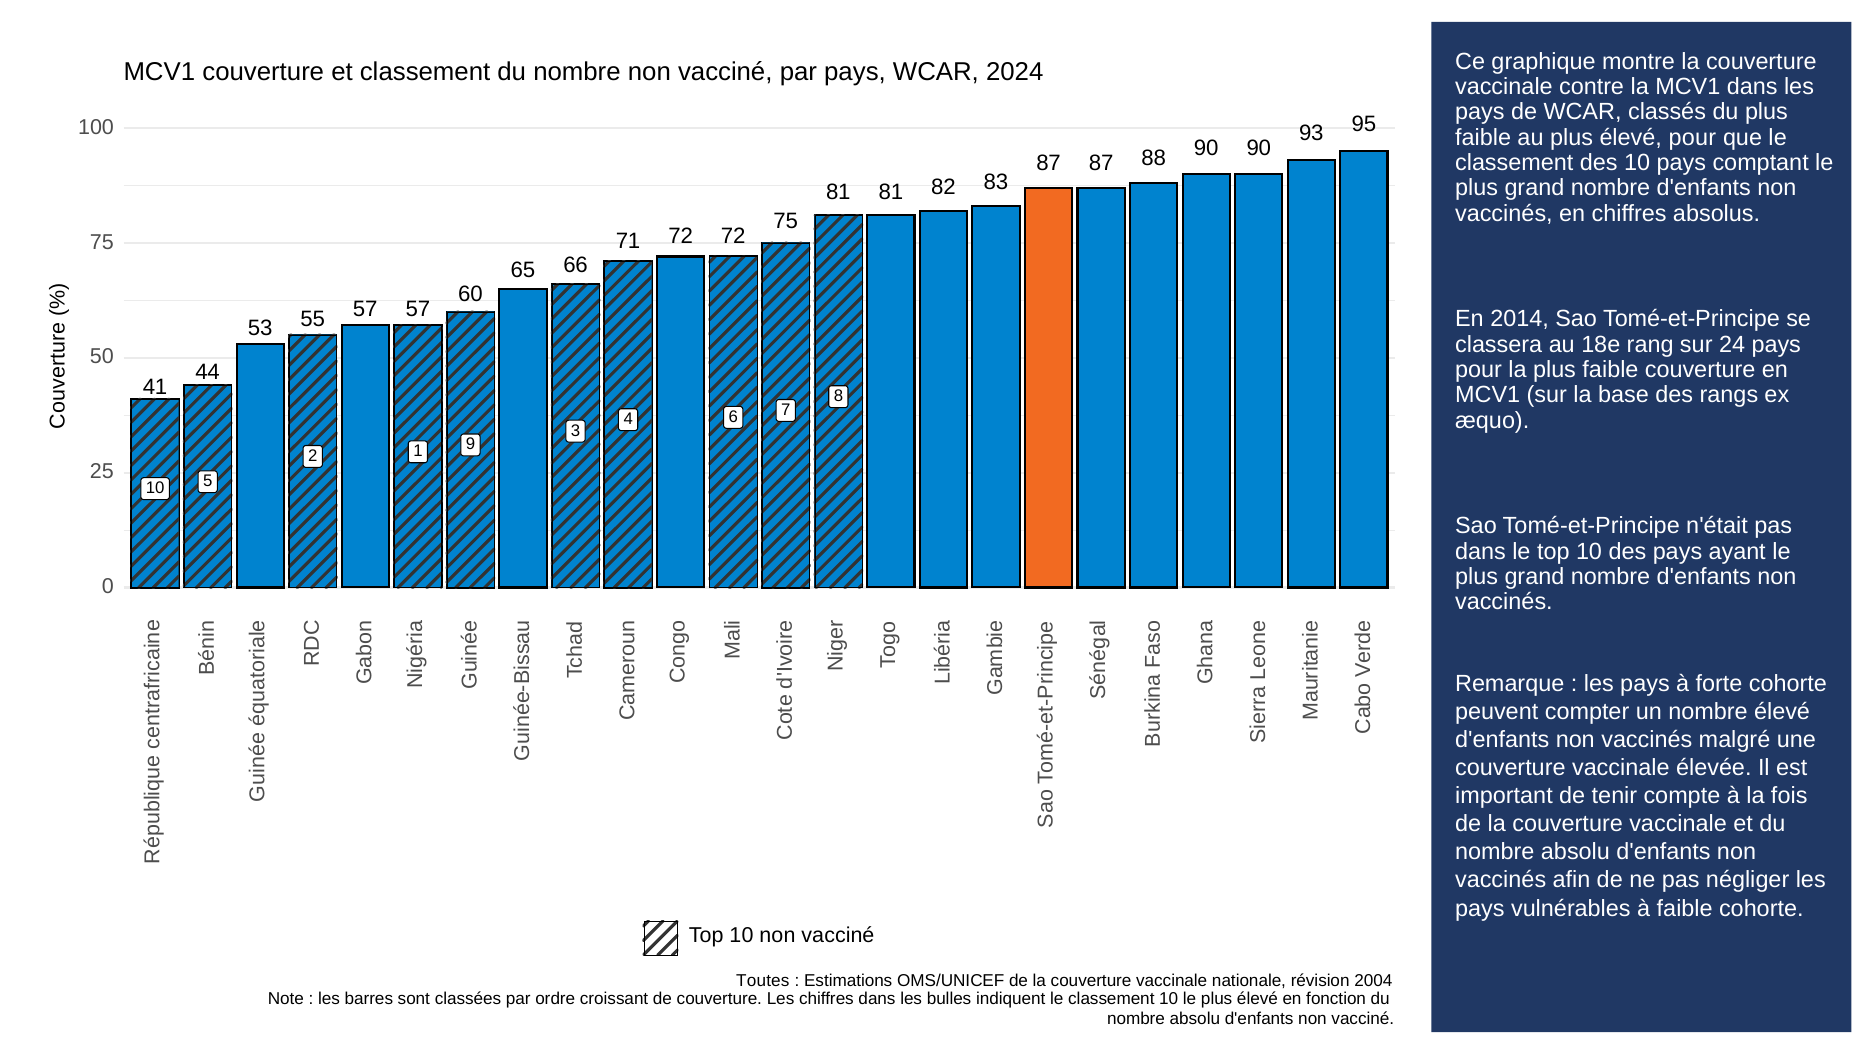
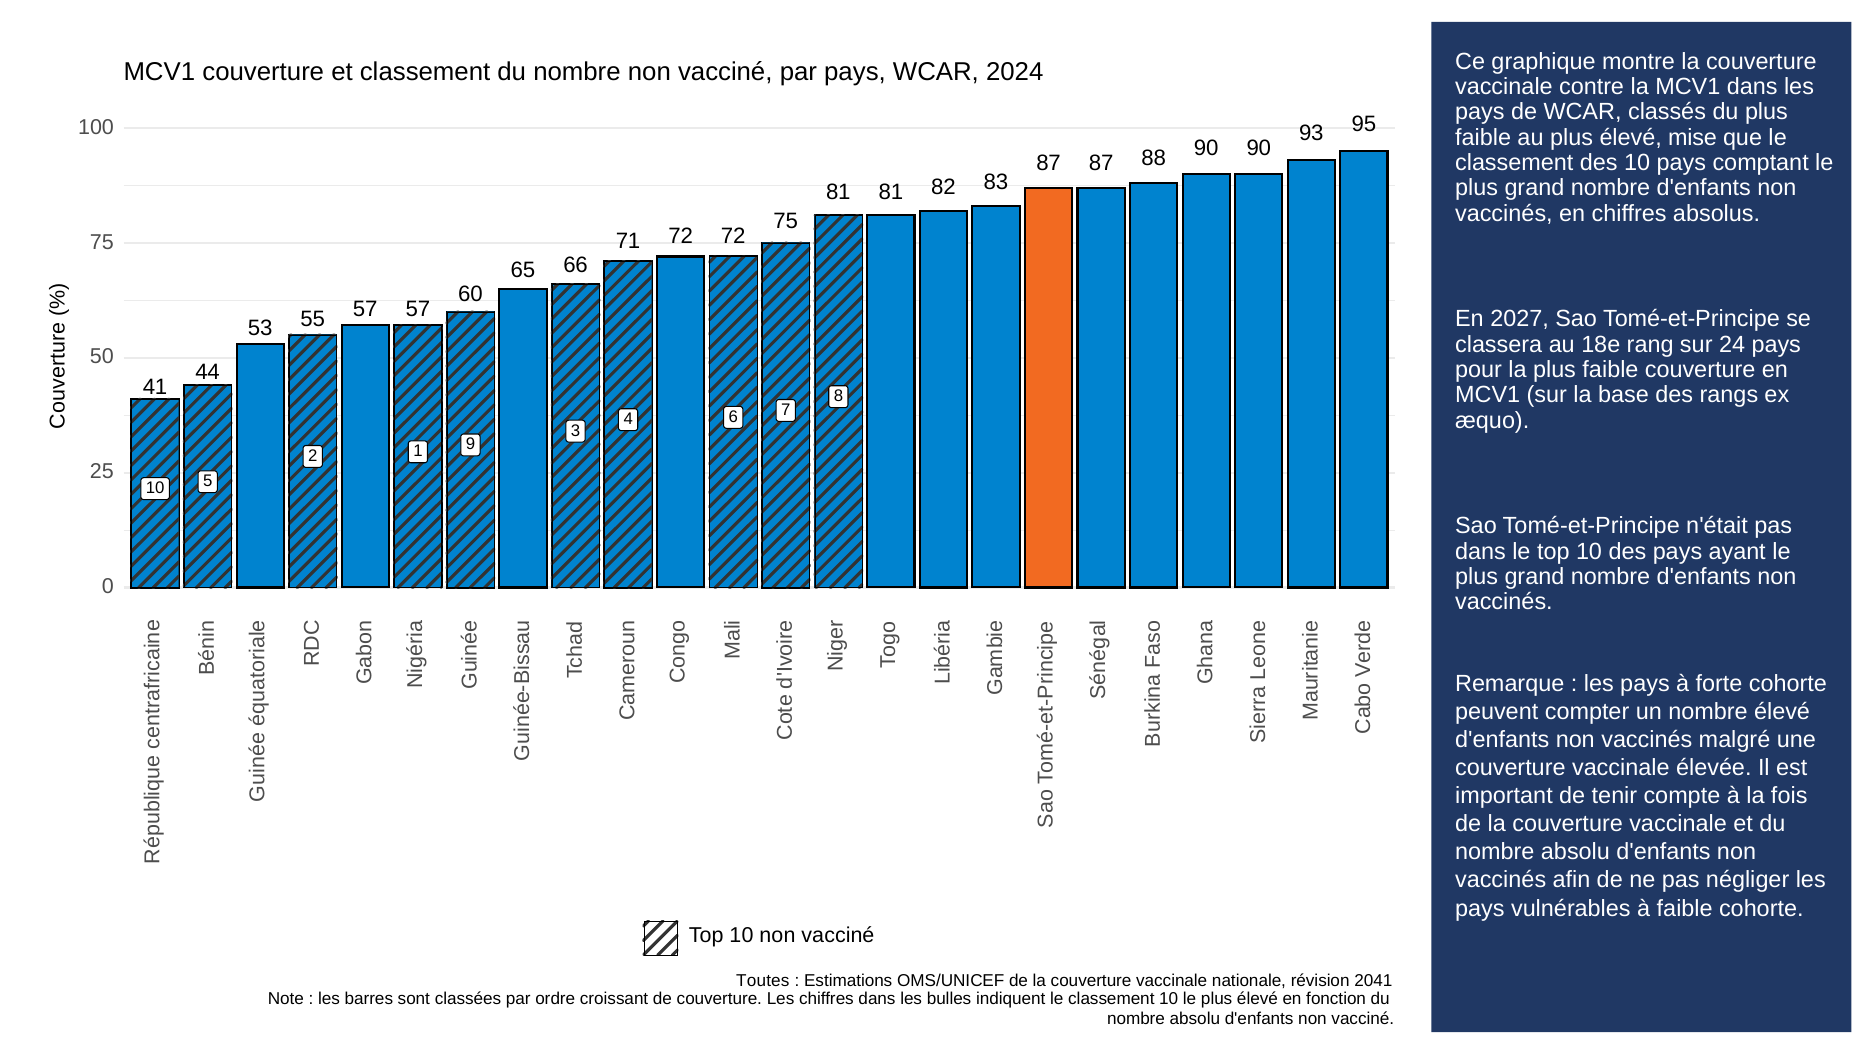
élevé pour: pour -> mise (1693, 138)
2014: 2014 -> 2027 (1520, 319)
2004: 2004 -> 2041 (1373, 981)
